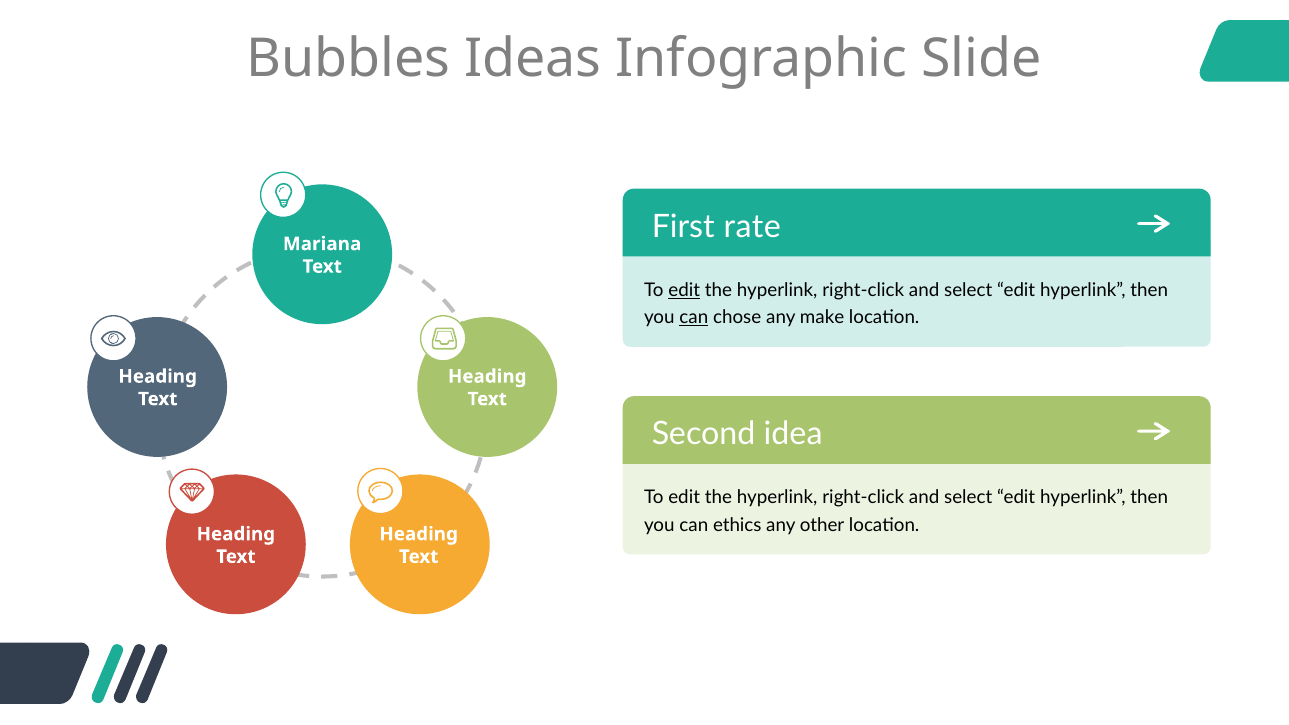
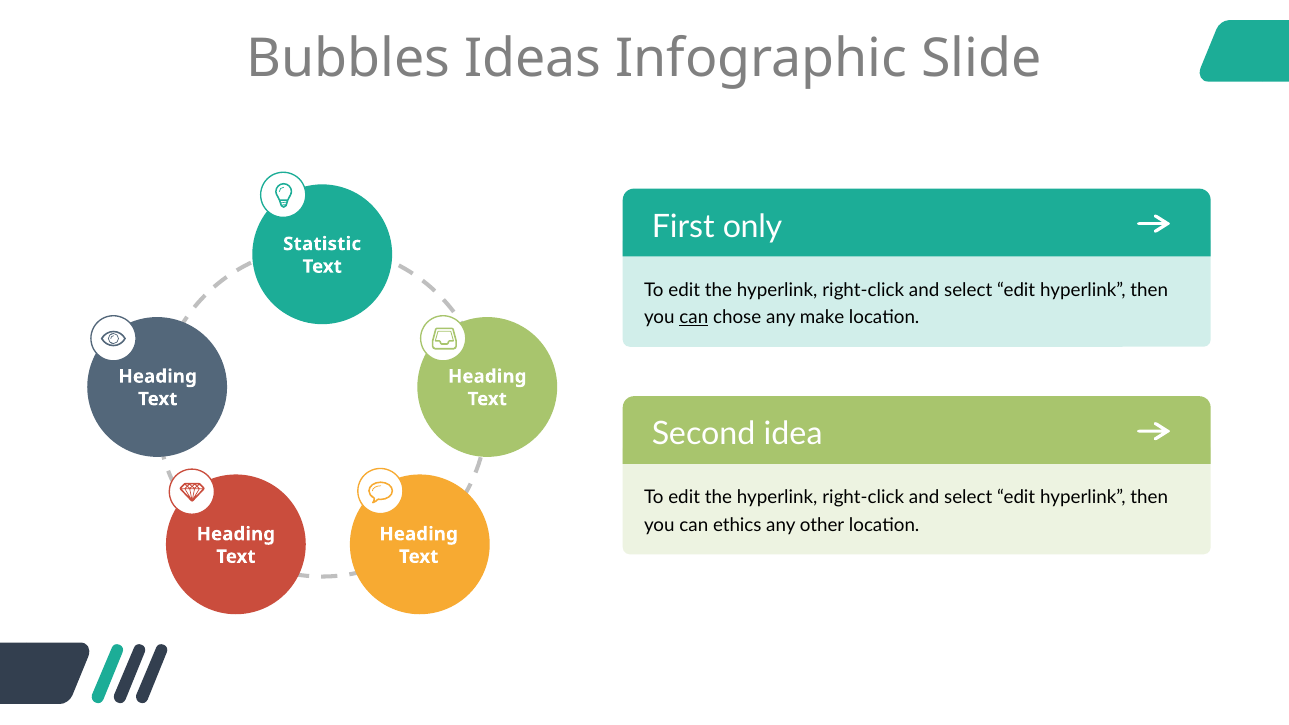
rate: rate -> only (753, 226)
Mariana: Mariana -> Statistic (322, 244)
edit underline: present -> none (684, 290)
